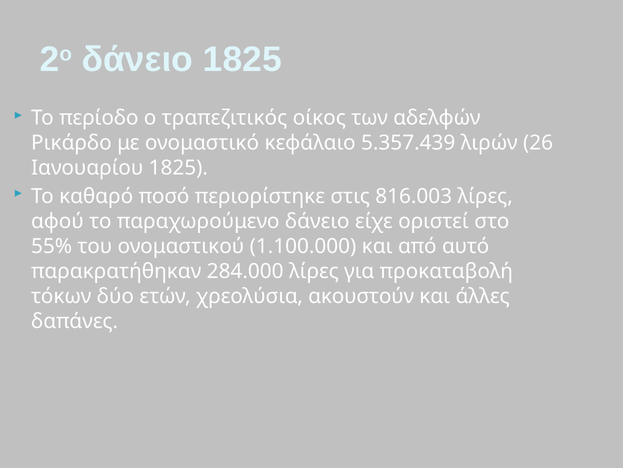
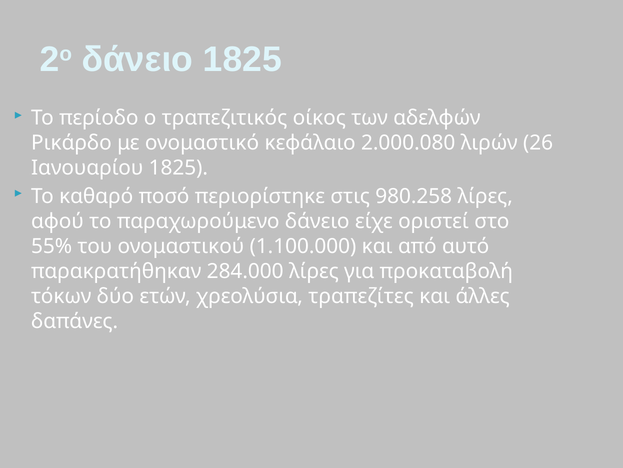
5.357.439: 5.357.439 -> 2.000.080 (408, 143)
816.003: 816.003 -> 980.258 (414, 196)
ακουστούν: ακουστούν -> τραπεζίτες (361, 296)
